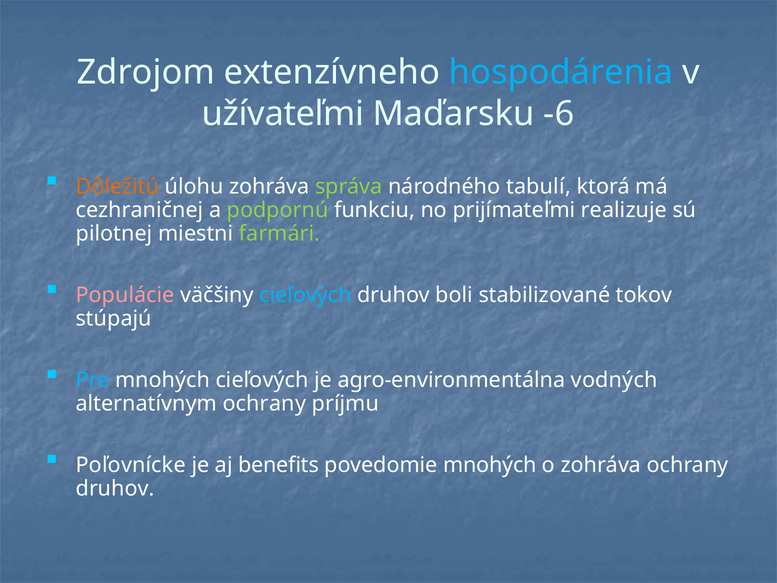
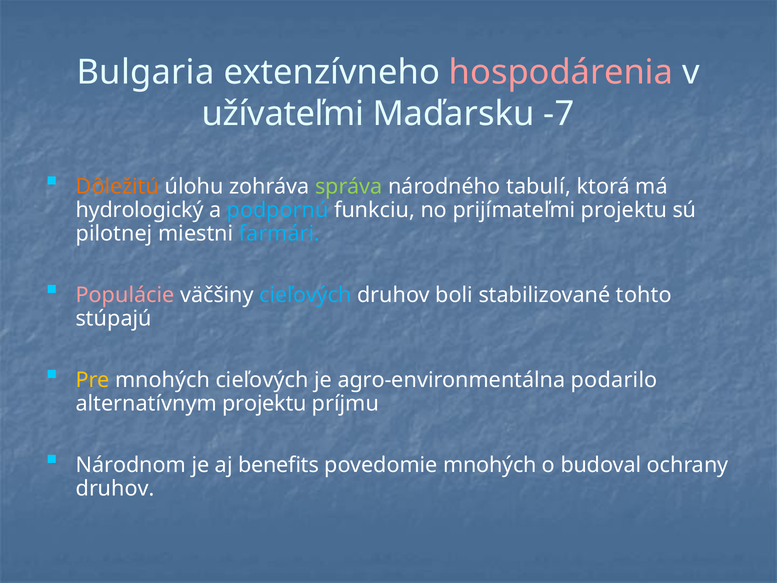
Zdrojom: Zdrojom -> Bulgaria (146, 72)
hospodárenia colour: light blue -> pink (561, 72)
-6: -6 -> -7 (559, 114)
cezhraničnej: cezhraničnej -> hydrologický (140, 210)
podpornú colour: light green -> light blue (278, 210)
prijímateľmi realizuje: realizuje -> projektu (624, 210)
farmári colour: light green -> light blue (280, 233)
tokov: tokov -> tohto (644, 295)
Pre colour: light blue -> yellow (93, 380)
vodných: vodných -> podarilo (614, 380)
alternatívnym ochrany: ochrany -> projektu (265, 403)
Poľovnícke: Poľovnícke -> Národnom (131, 465)
o zohráva: zohráva -> budoval (601, 465)
